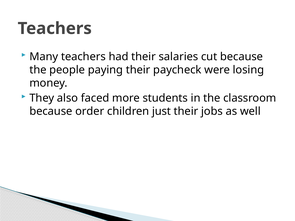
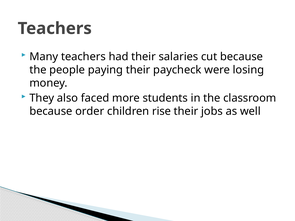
just: just -> rise (162, 111)
